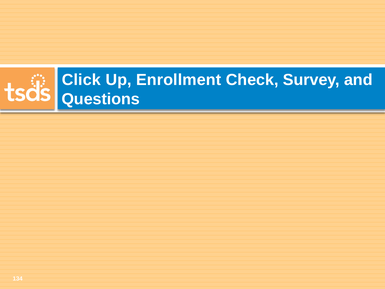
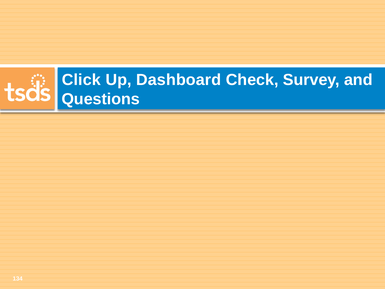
Enrollment: Enrollment -> Dashboard (179, 80)
